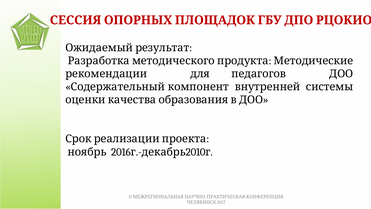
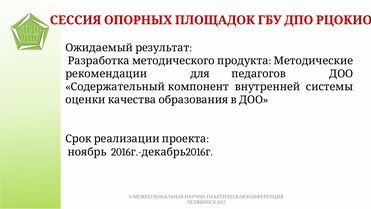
2010: 2010 -> 2016 (196, 152)
